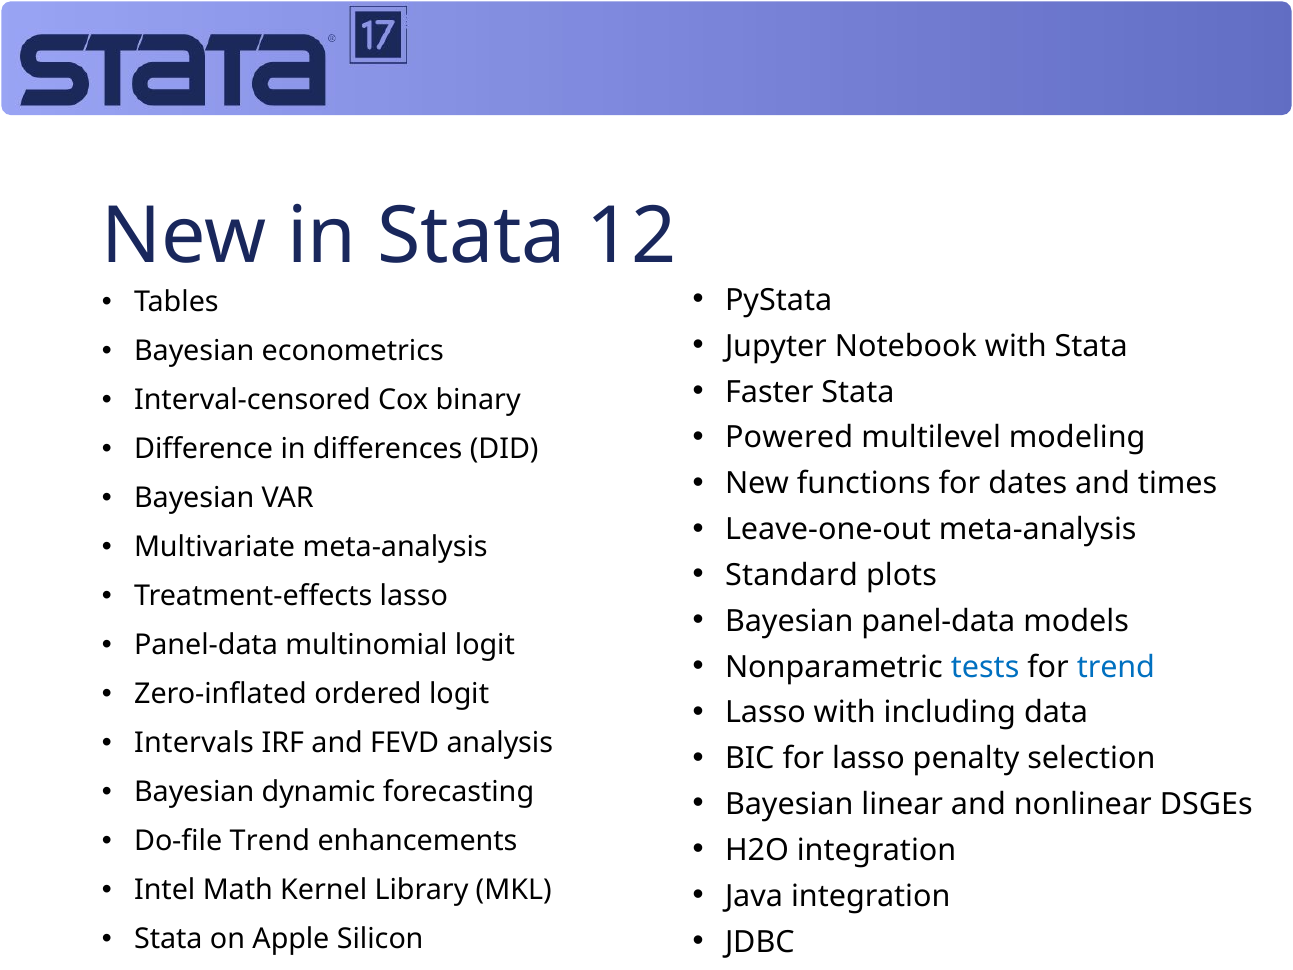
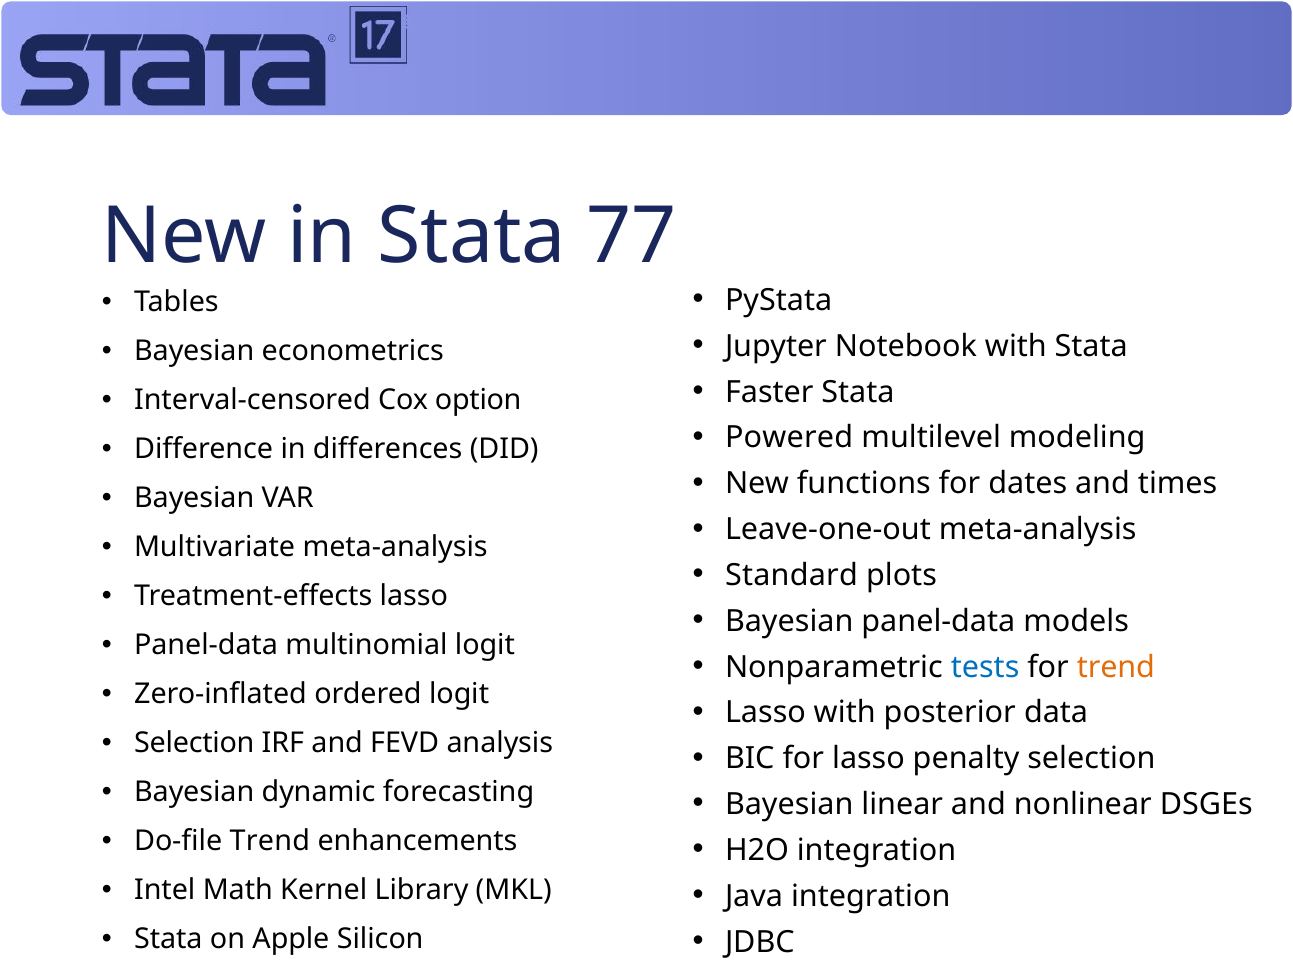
12: 12 -> 77 (632, 237)
binary: binary -> option (478, 400)
trend colour: blue -> orange (1116, 667)
including: including -> posterior (950, 713)
Intervals: Intervals -> Selection (194, 743)
